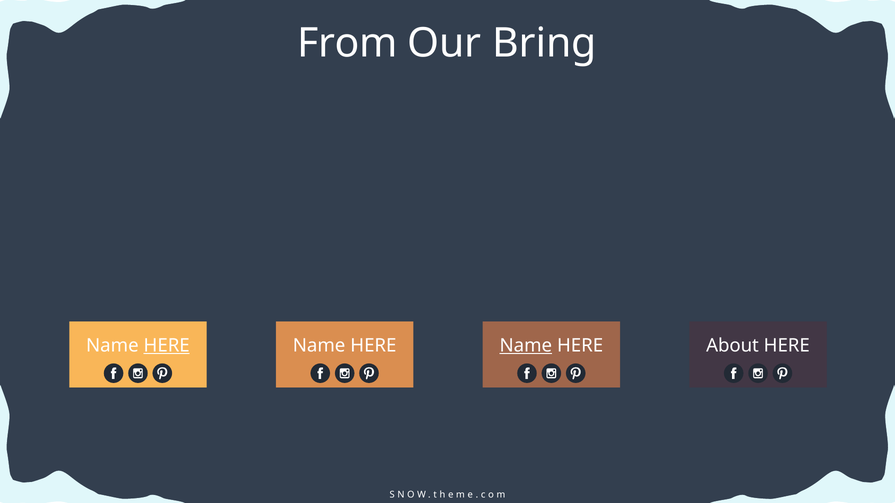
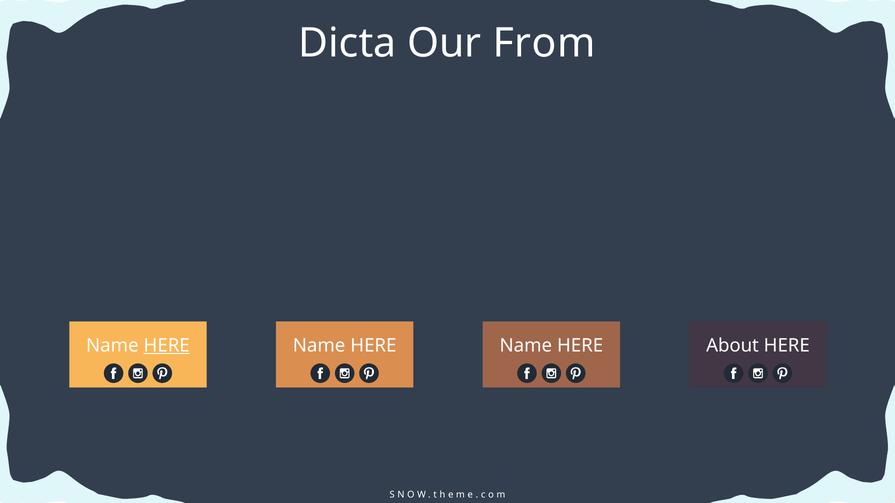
From: From -> Dicta (347, 43)
Bring: Bring -> From (544, 43)
Name underline: present -> none (526, 346)
